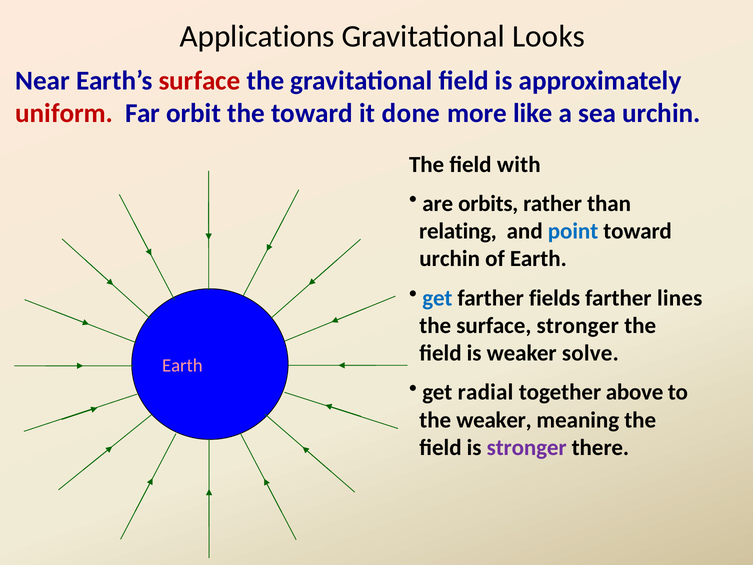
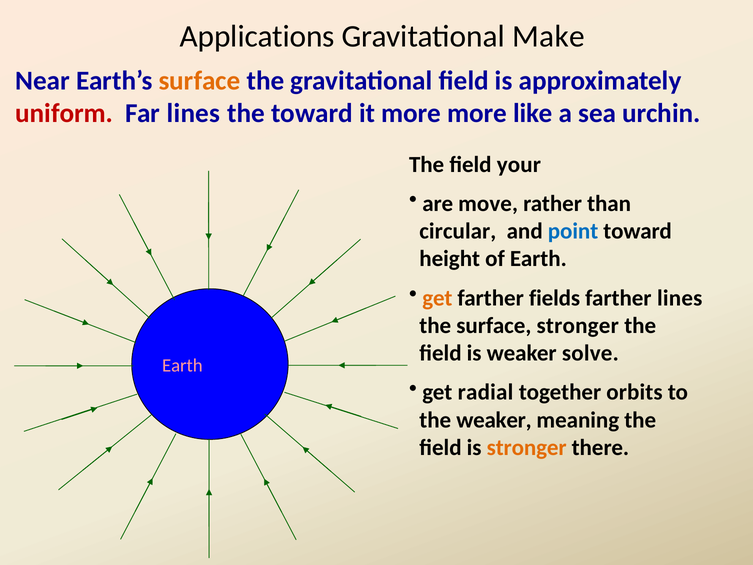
Looks: Looks -> Make (549, 37)
surface colour: red -> orange (200, 81)
Far orbit: orbit -> lines (194, 113)
it done: done -> more (411, 113)
with: with -> your (519, 164)
orbits: orbits -> move (488, 204)
relating: relating -> circular (458, 231)
urchin: urchin -> height (450, 259)
get colour: blue -> orange (437, 298)
above: above -> orbits (634, 392)
stronger colour: purple -> orange (527, 447)
